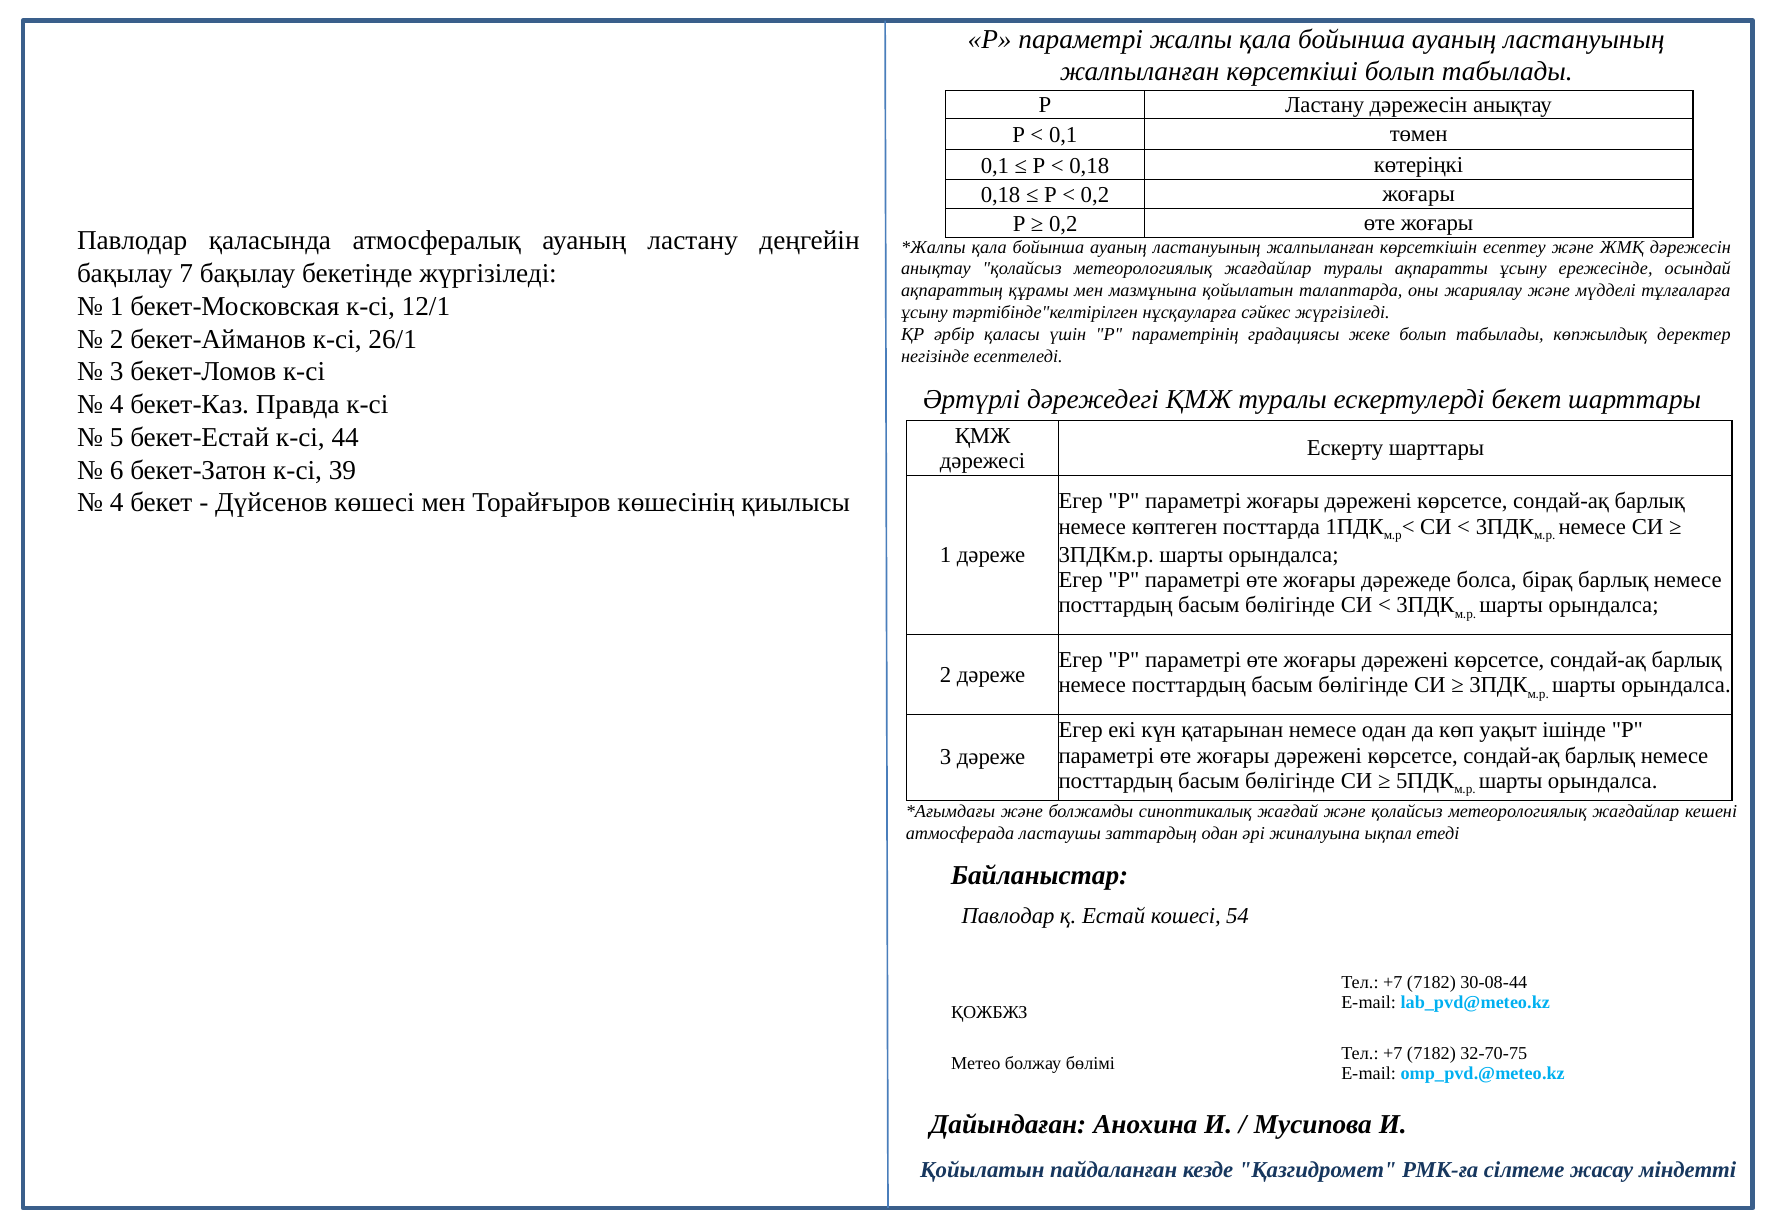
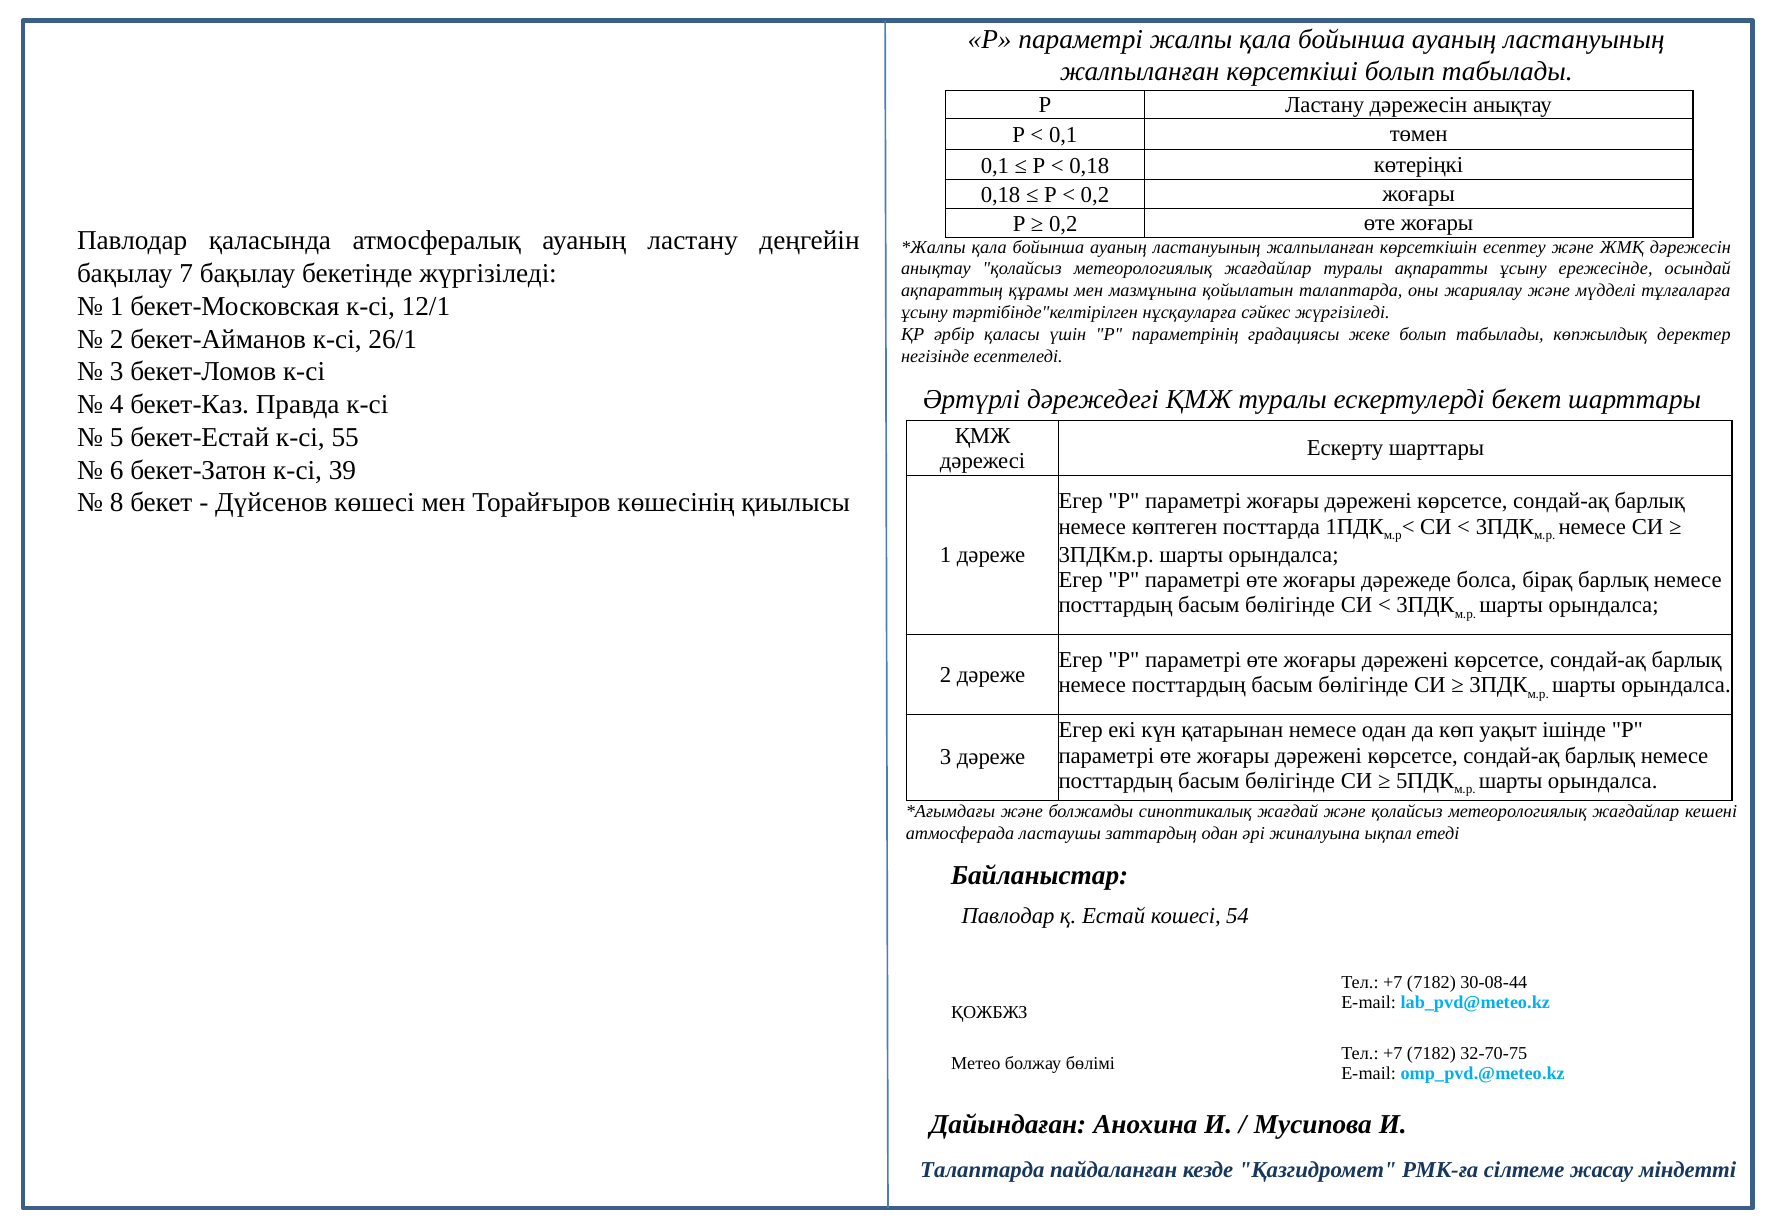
44: 44 -> 55 (345, 438)
4: 4 -> 8 (117, 503)
Қойылатын: Қойылатын -> Талаптарда (982, 1171)
